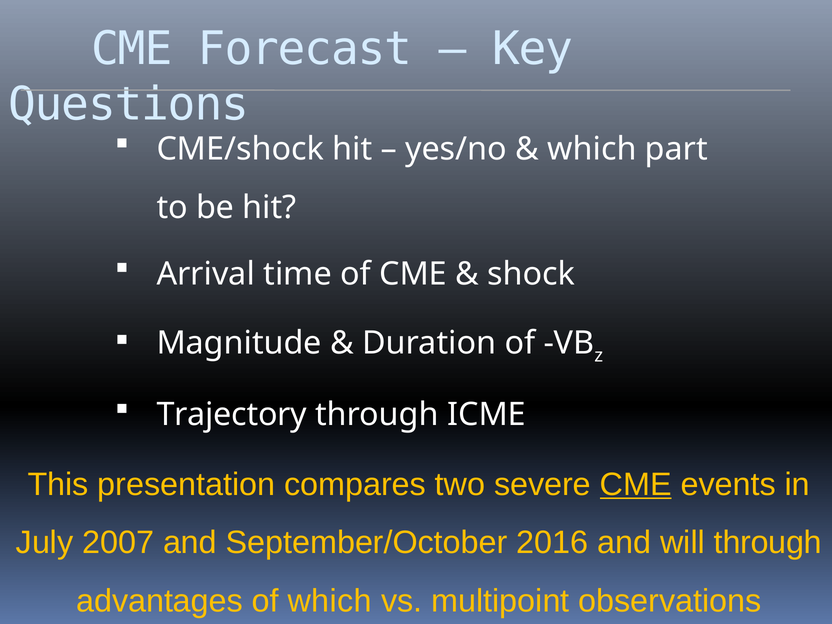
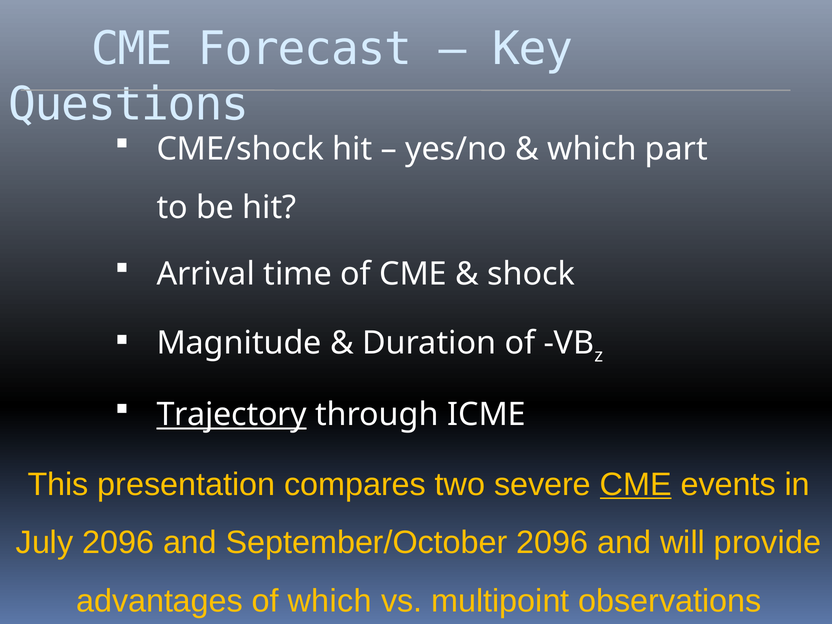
Trajectory underline: none -> present (232, 415)
July 2007: 2007 -> 2096 (118, 543)
September/October 2016: 2016 -> 2096 (552, 543)
will through: through -> provide (768, 543)
